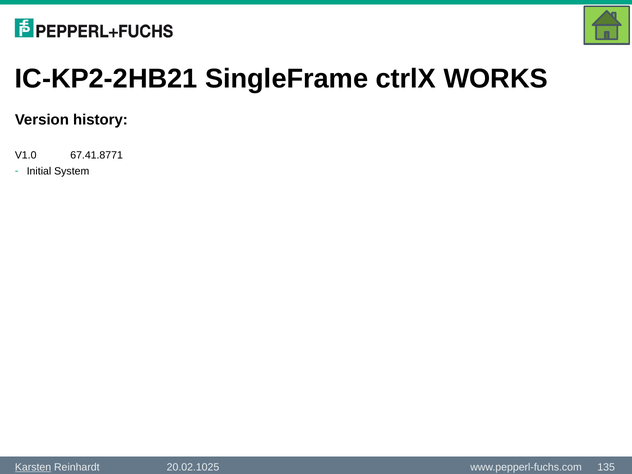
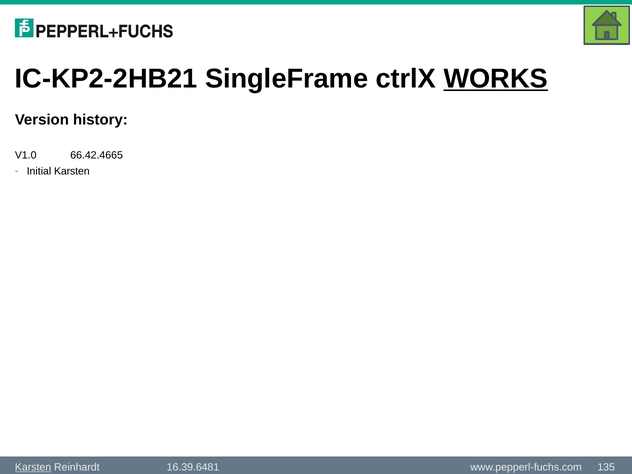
WORKS underline: none -> present (496, 79)
67.41.8771: 67.41.8771 -> 66.42.4665 (97, 155)
Initial System: System -> Karsten (72, 171)
20.02.1025: 20.02.1025 -> 16.39.6481 (193, 467)
